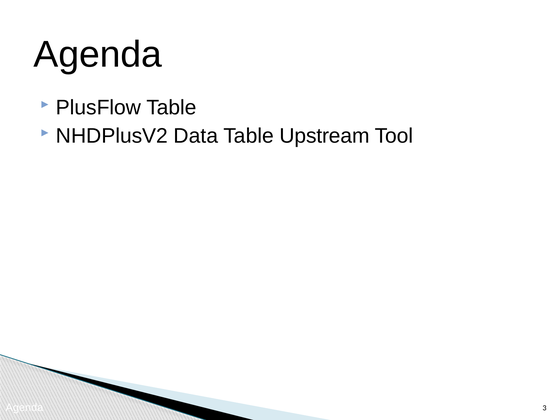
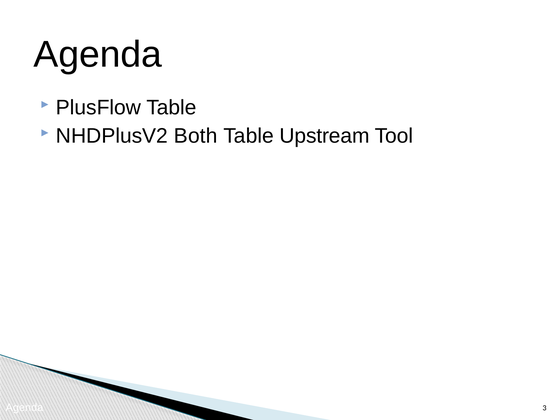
Data: Data -> Both (196, 136)
